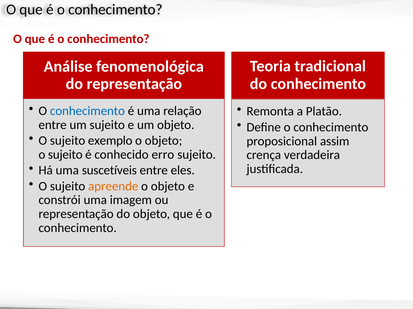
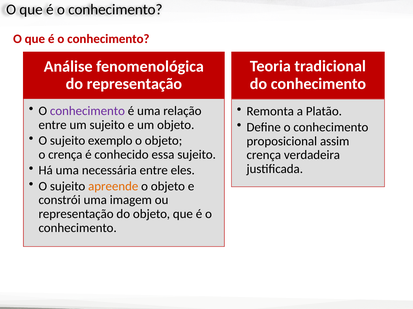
conhecimento colour: blue -> purple (87, 111)
sujeito: sujeito -> crença (65, 155)
erro: erro -> essa (163, 155)
suscetíveis: suscetíveis -> necessária (109, 171)
